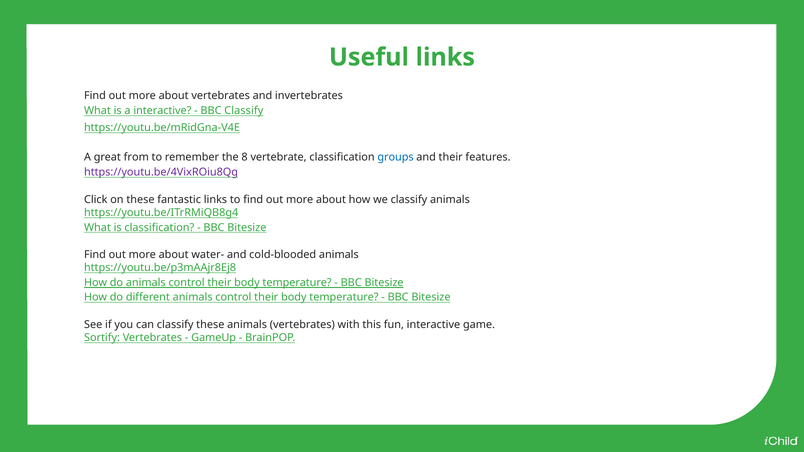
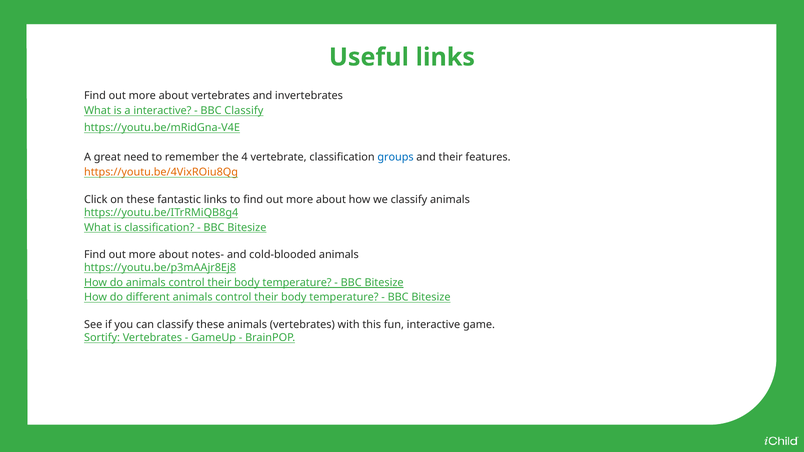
from: from -> need (136, 157)
8: 8 -> 4 (245, 157)
https://youtu.be/4VixROiu8Qg colour: purple -> orange (161, 172)
water-: water- -> notes- (208, 255)
